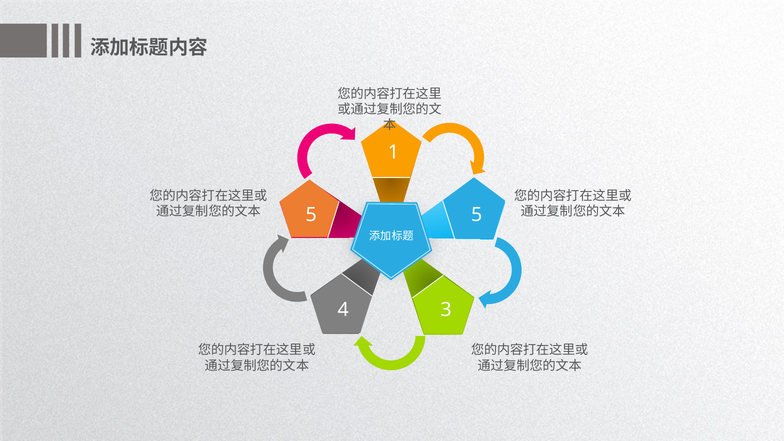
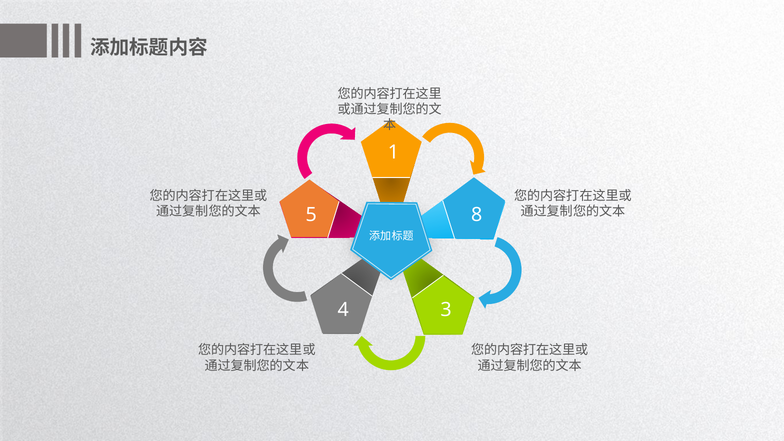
5 5: 5 -> 8 (477, 215)
